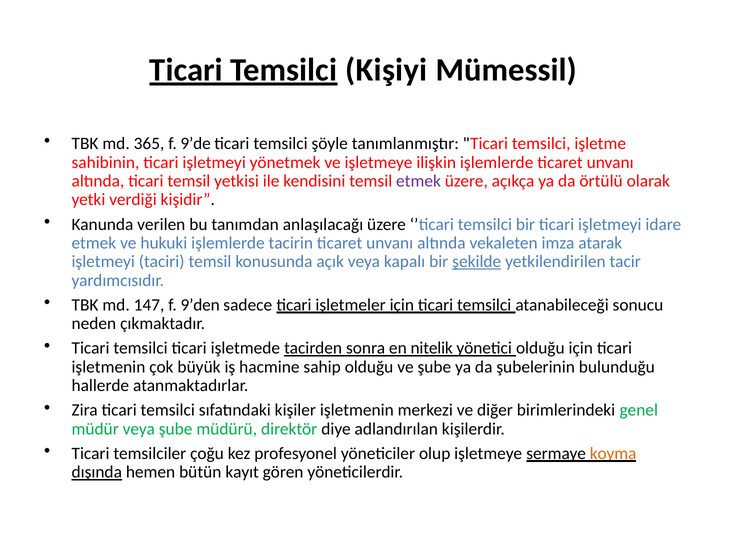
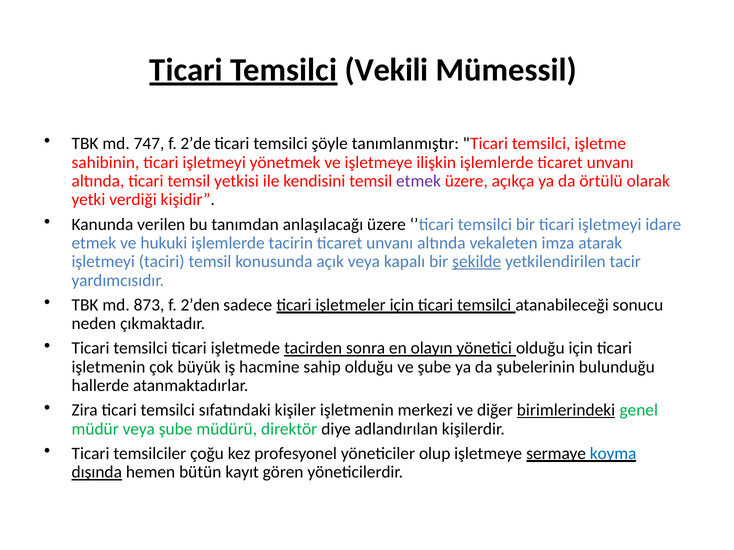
Kişiyi: Kişiyi -> Vekili (387, 70)
365: 365 -> 747 (149, 144)
9’de: 9’de -> 2’de (196, 144)
147: 147 -> 873 (149, 305)
9’den: 9’den -> 2’den (200, 305)
nitelik: nitelik -> olayın (432, 349)
birimlerindeki underline: none -> present (566, 411)
koyma colour: orange -> blue (613, 454)
